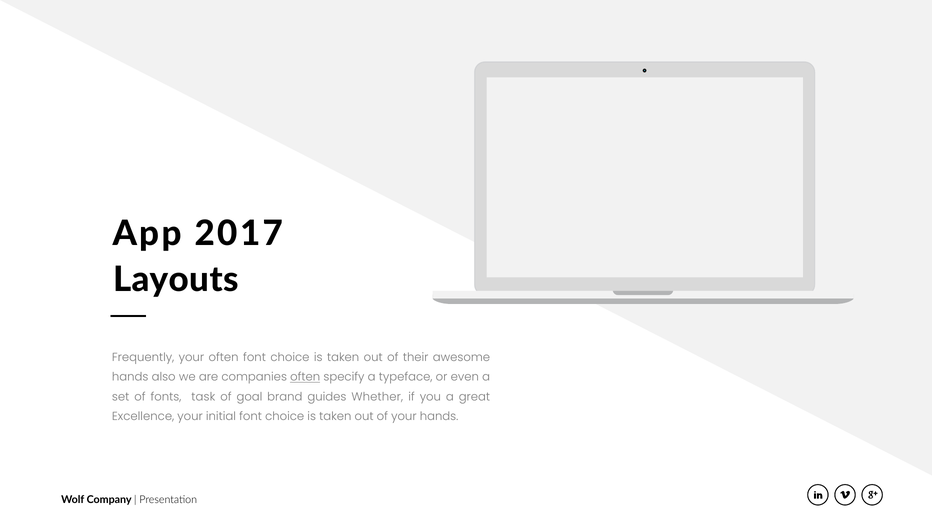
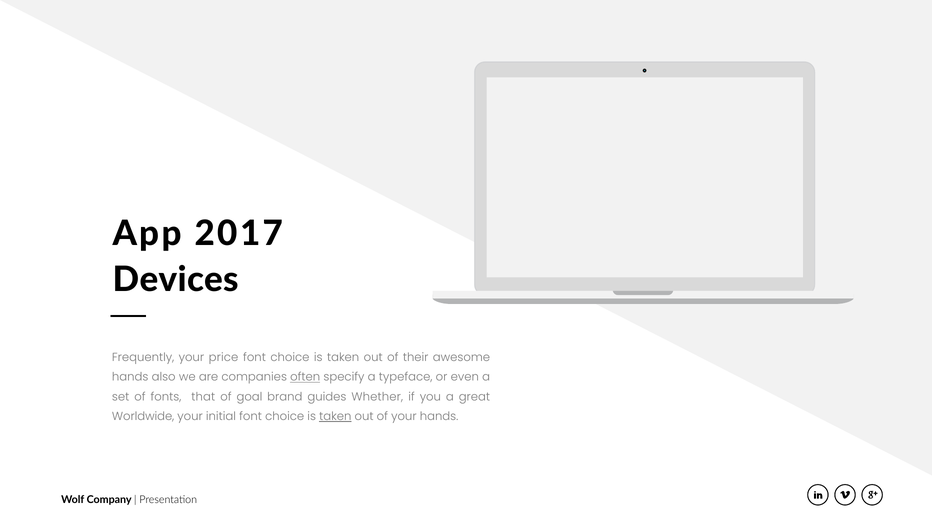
Layouts: Layouts -> Devices (176, 279)
your often: often -> price (224, 357)
task: task -> that (203, 396)
Excellence: Excellence -> Worldwide (143, 416)
taken underline: none -> present (335, 416)
